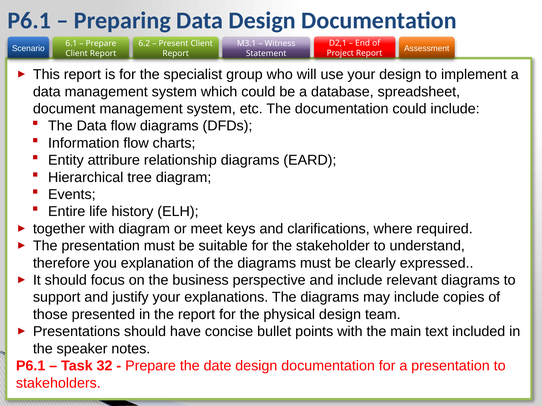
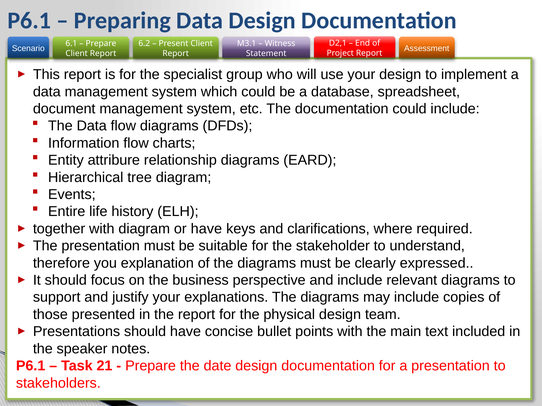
or meet: meet -> have (206, 229)
32: 32 -> 21 (104, 366)
